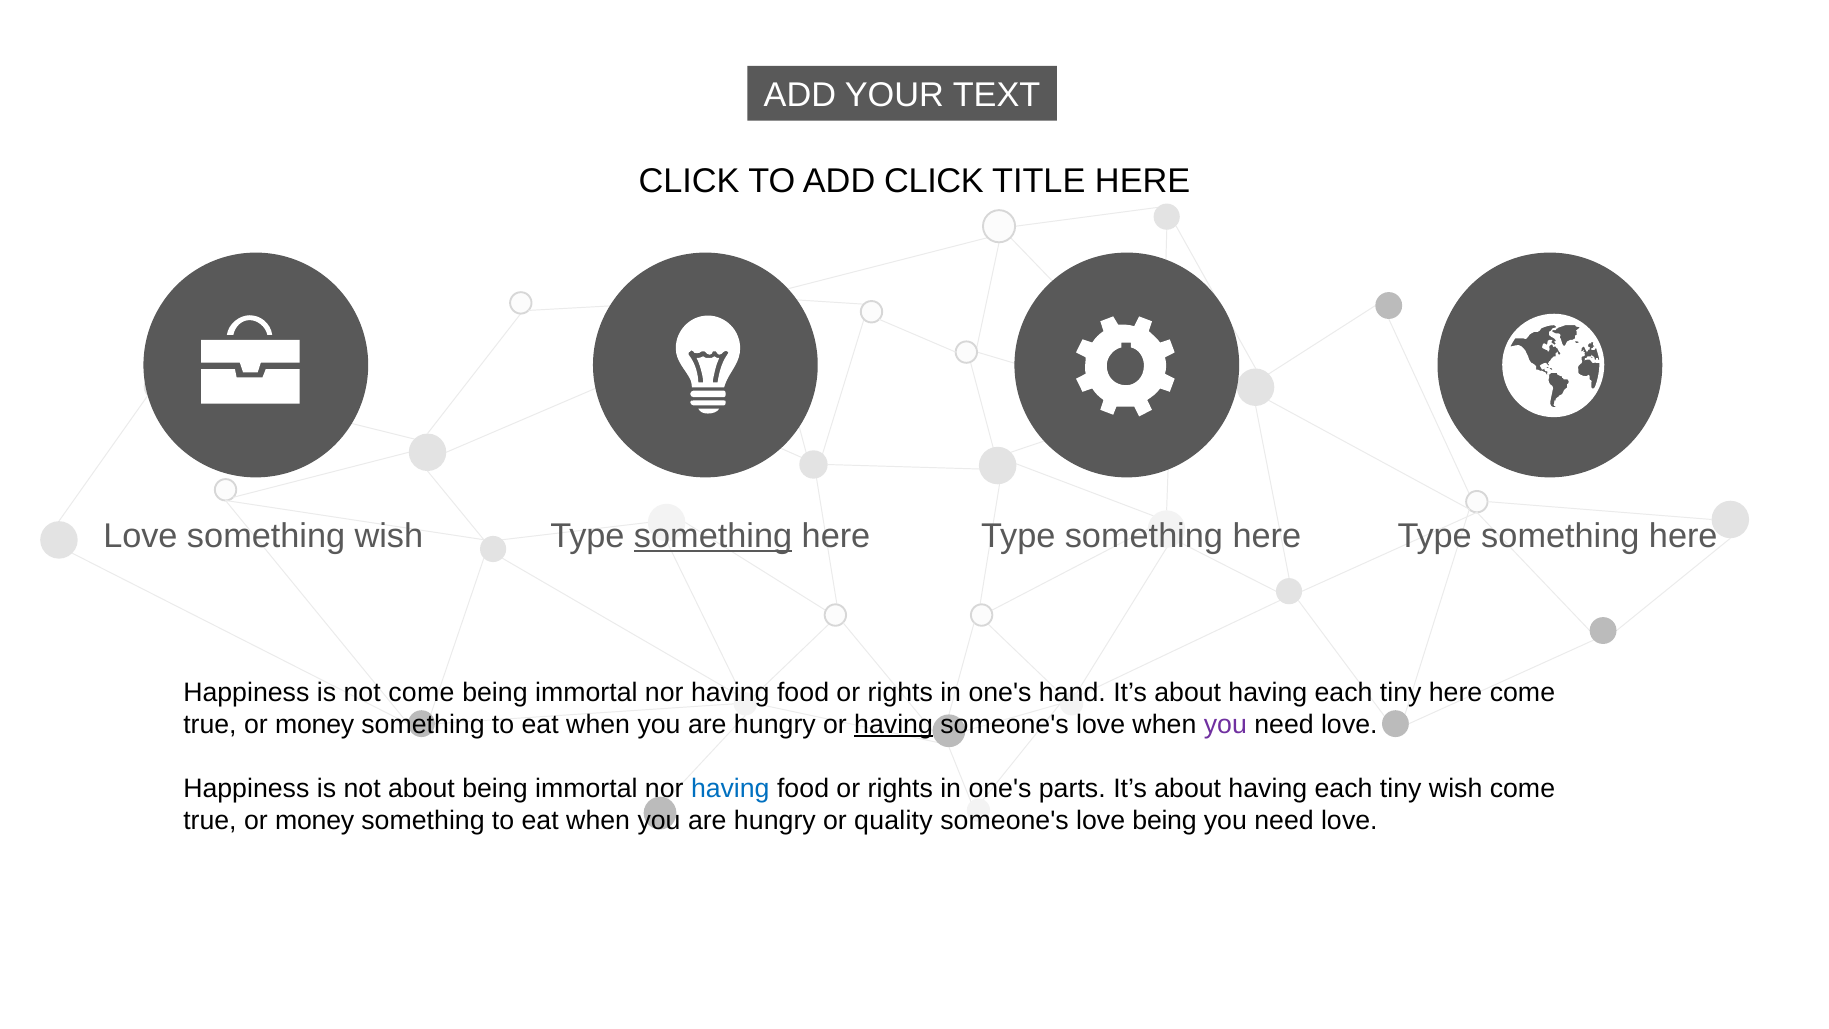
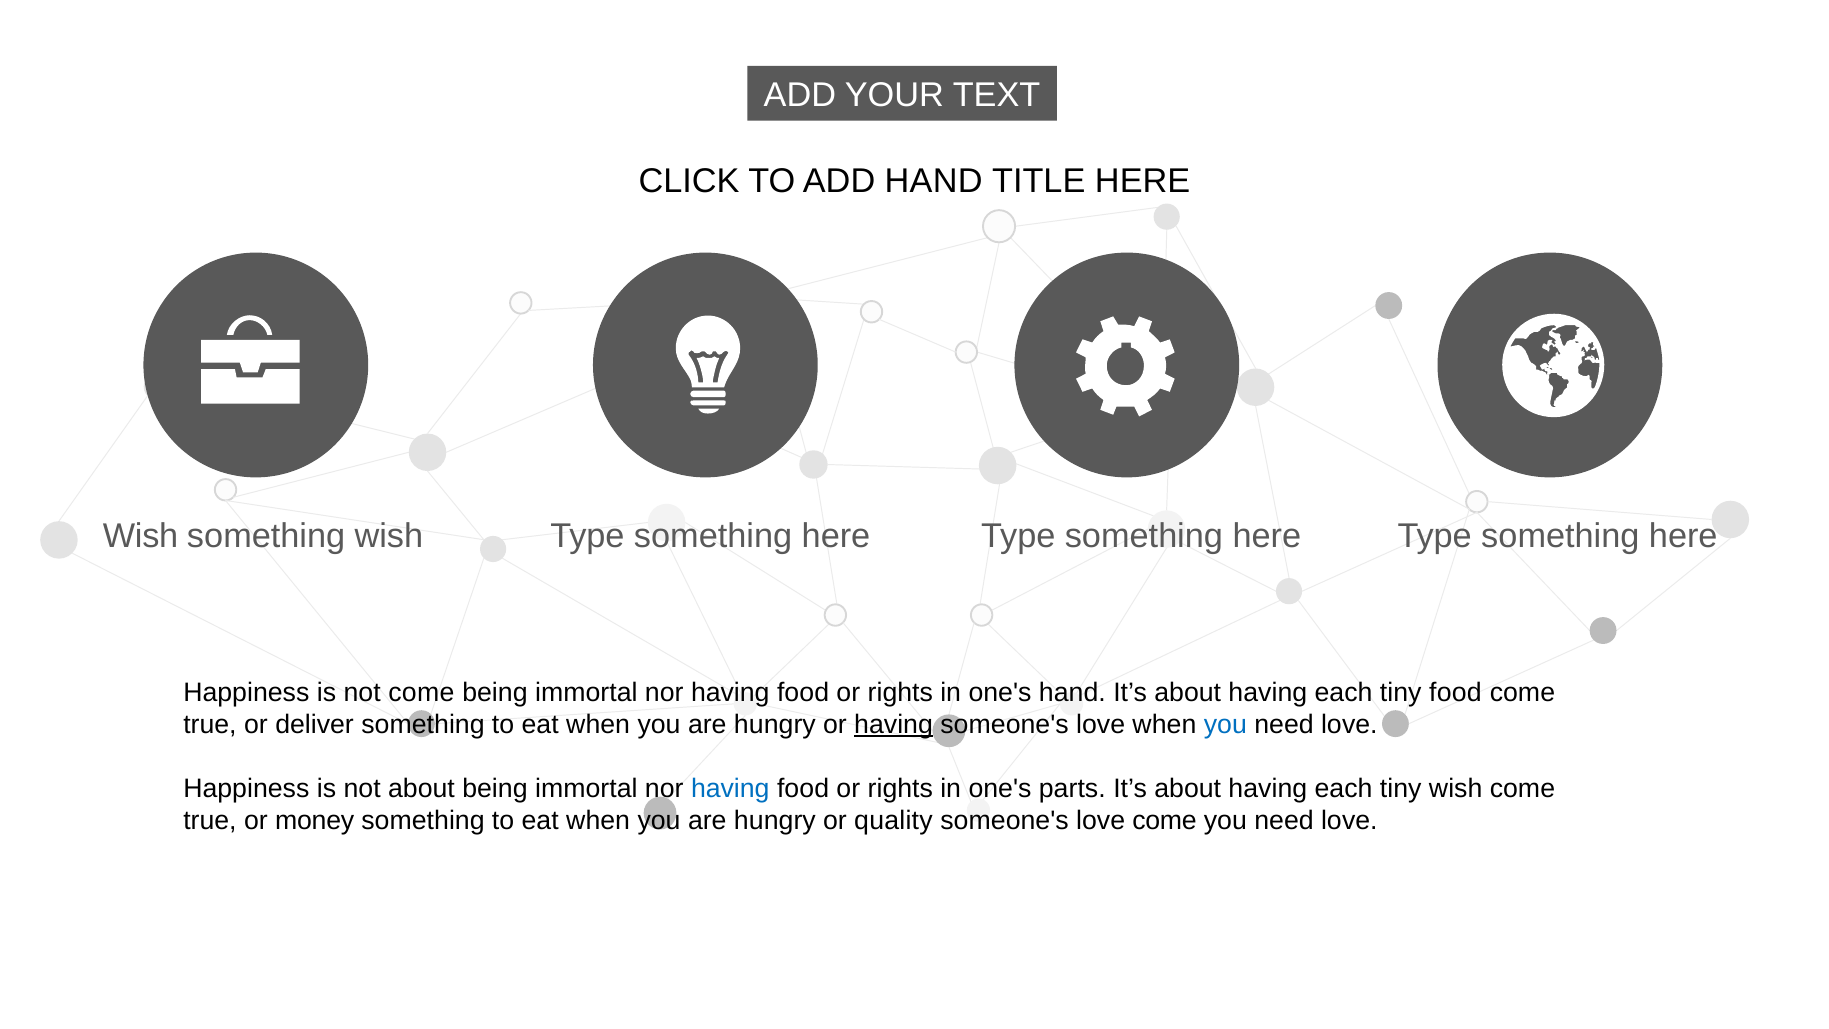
ADD CLICK: CLICK -> HAND (934, 181)
Love: Love -> Wish (141, 536)
something underline: present -> none (713, 536)
tiny here: here -> food (1455, 692)
money: money -> deliver (315, 724)
you colour: purple -> blue (1225, 724)
love being: being -> come (1165, 821)
